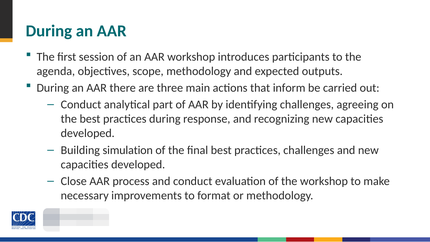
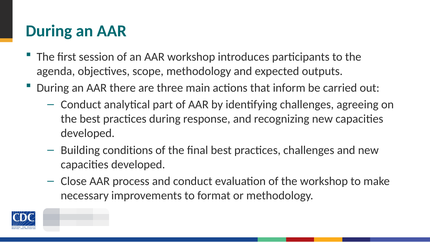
simulation: simulation -> conditions (128, 150)
